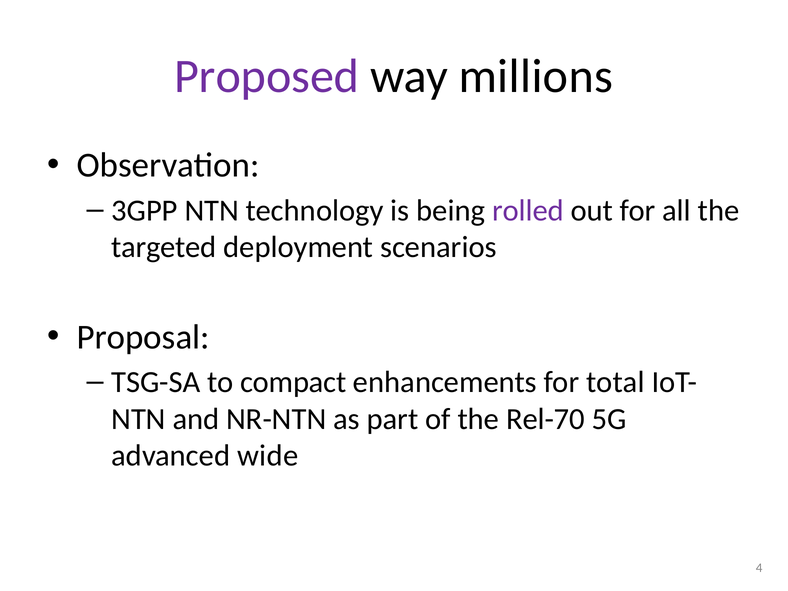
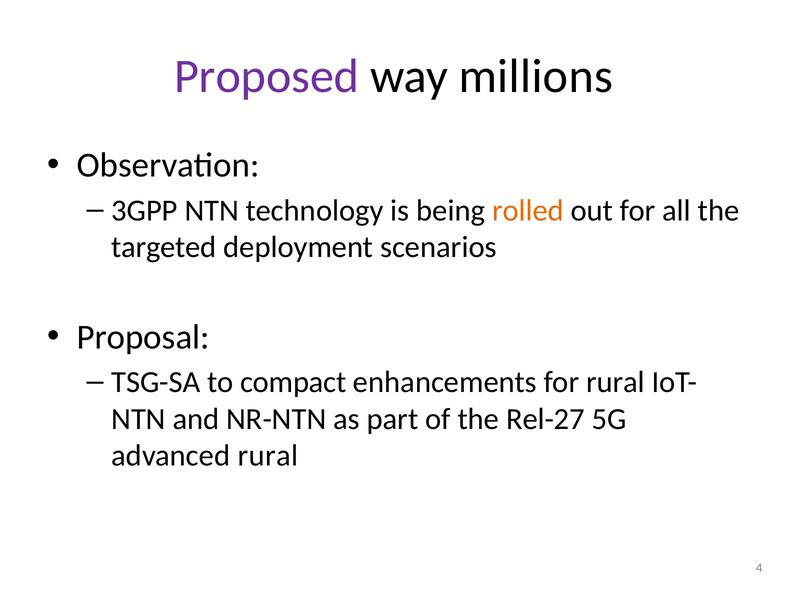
rolled colour: purple -> orange (528, 211)
for total: total -> rural (615, 382)
Rel-70: Rel-70 -> Rel-27 (545, 419)
advanced wide: wide -> rural (268, 456)
